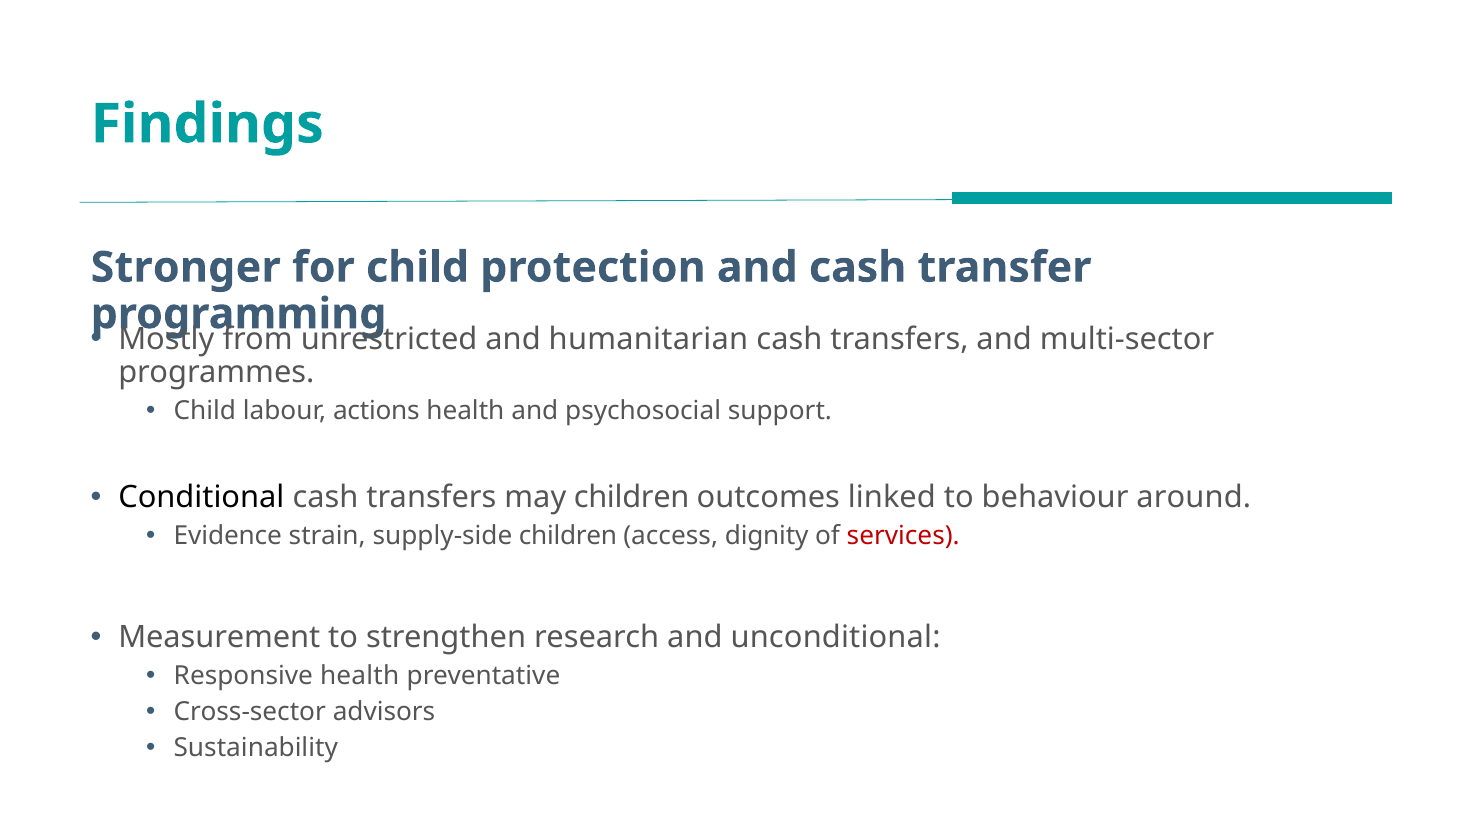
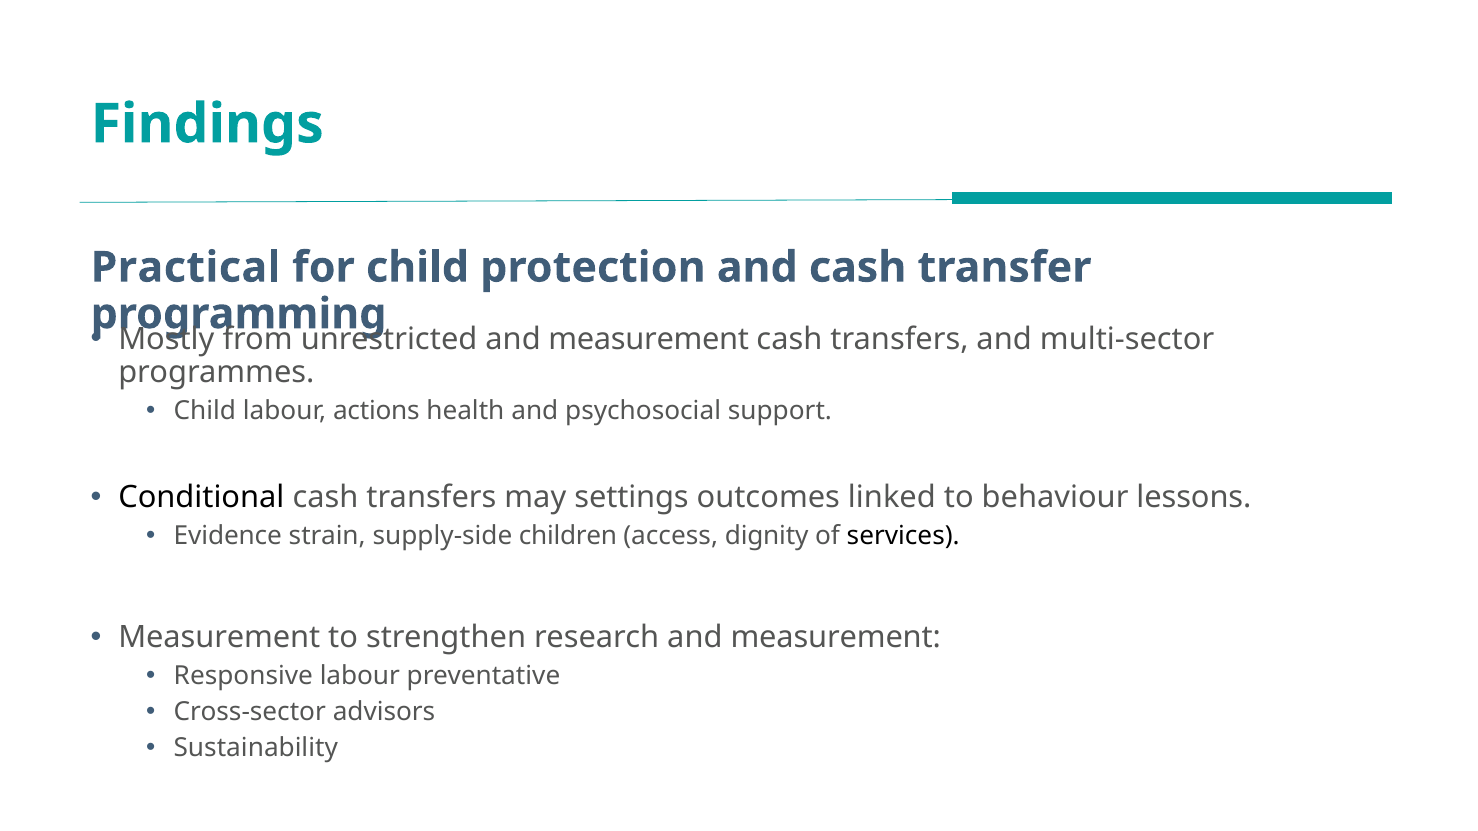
Stronger: Stronger -> Practical (186, 268)
unrestricted and humanitarian: humanitarian -> measurement (649, 339)
may children: children -> settings (632, 498)
around: around -> lessons (1194, 498)
services colour: red -> black (903, 536)
research and unconditional: unconditional -> measurement (836, 638)
Responsive health: health -> labour (360, 676)
